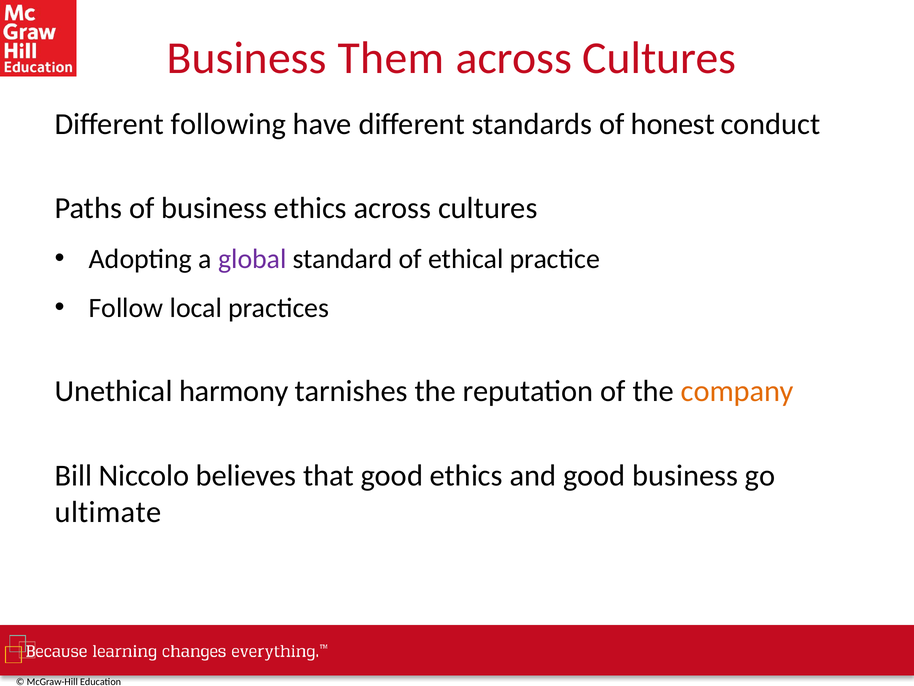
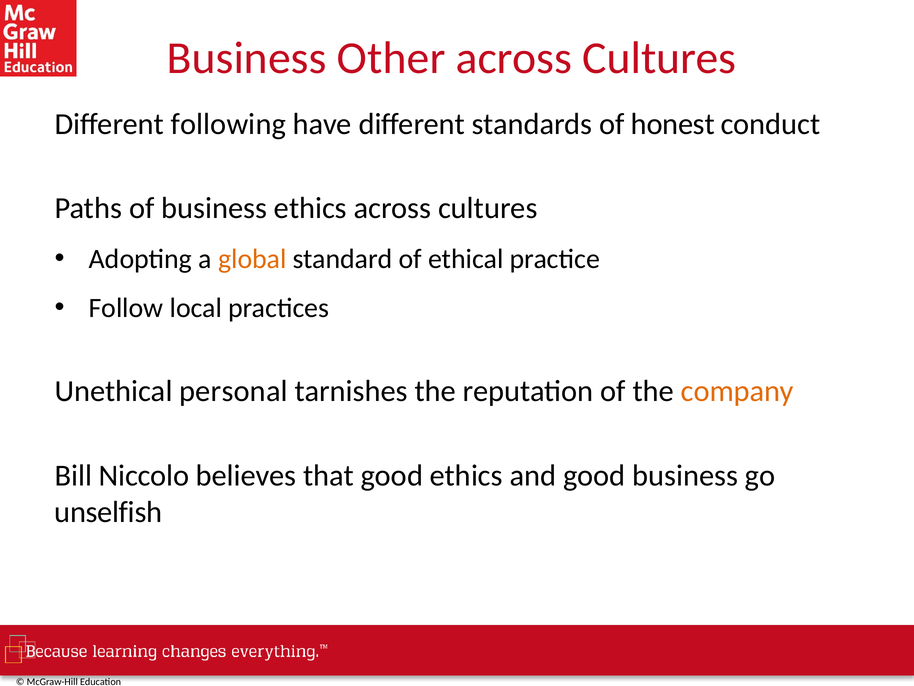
Them: Them -> Other (391, 58)
global colour: purple -> orange (252, 259)
harmony: harmony -> personal (234, 391)
ultimate: ultimate -> unselfish (108, 512)
